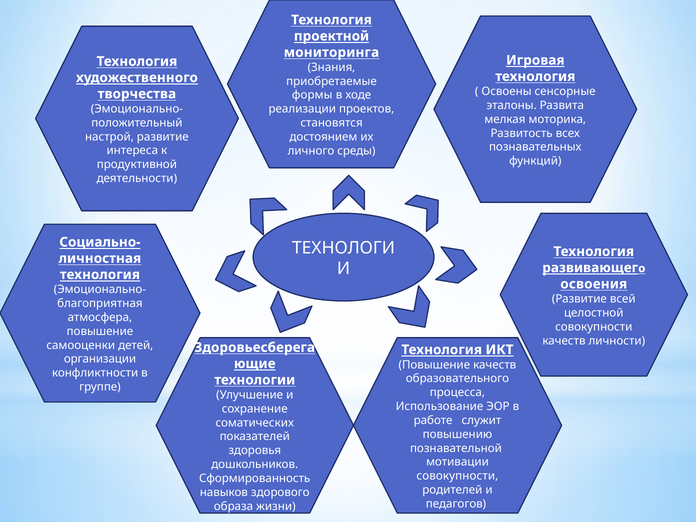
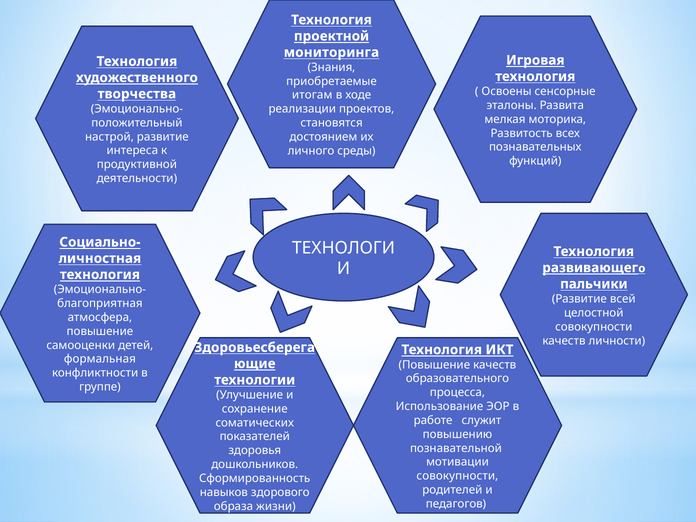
формы: формы -> итогам (312, 95)
освоения: освоения -> пальчики (594, 284)
организации: организации -> формальная (100, 359)
